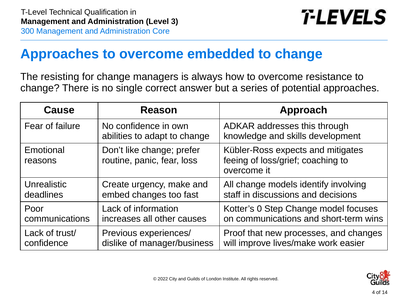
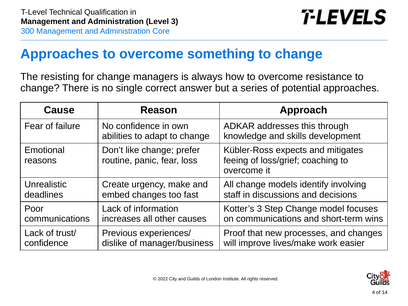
embedded: embedded -> something (221, 54)
Kotter’s 0: 0 -> 3 (259, 209)
